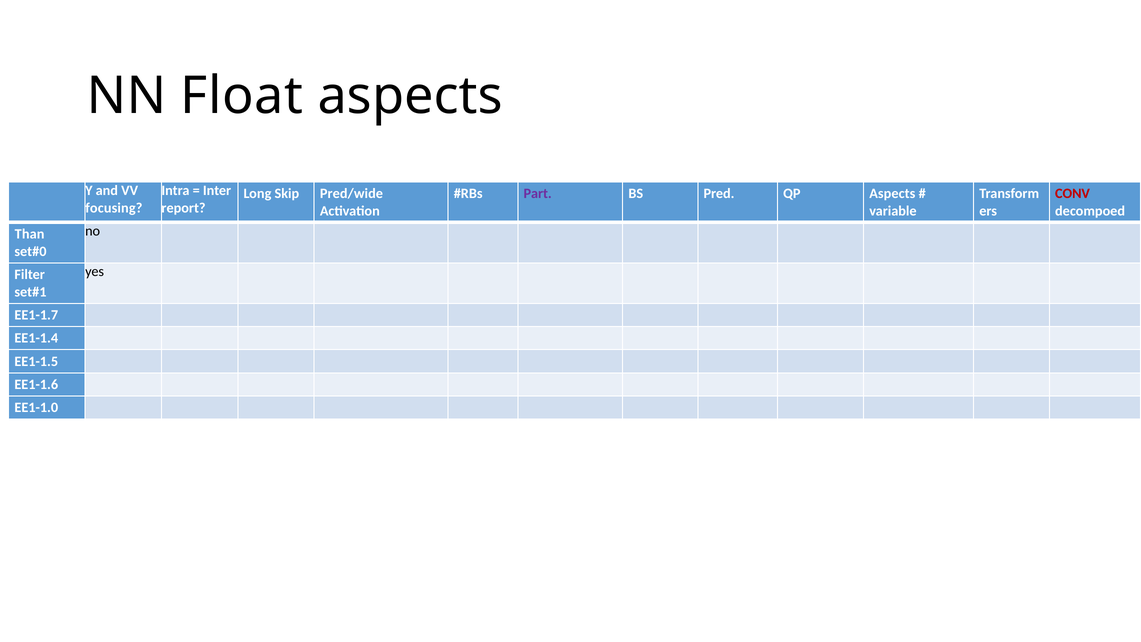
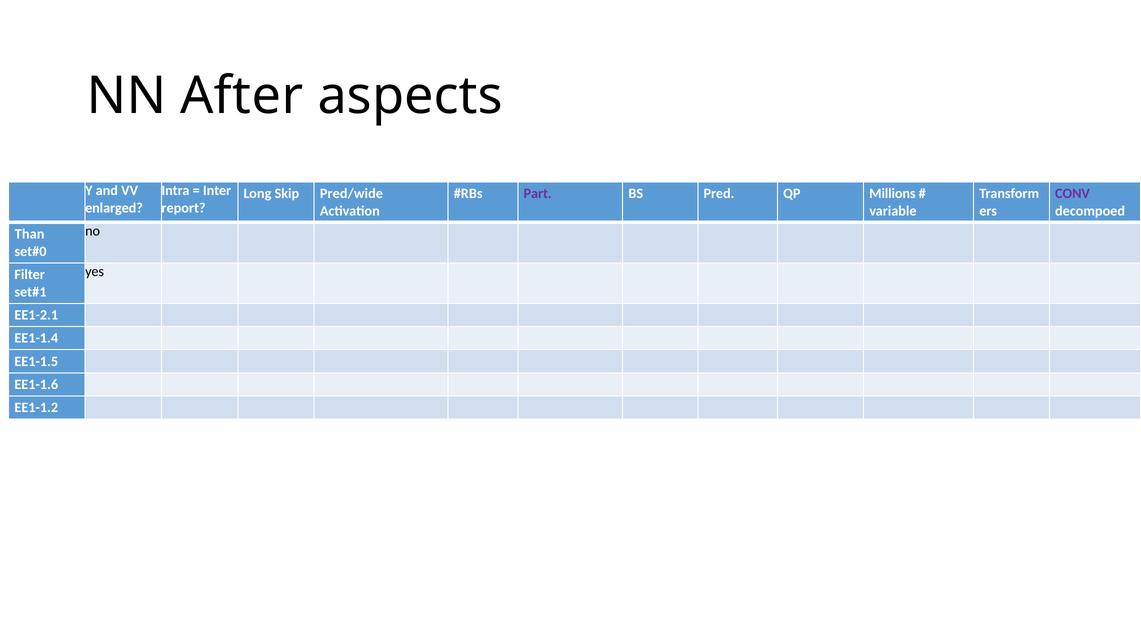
Float: Float -> After (242, 96)
QP Aspects: Aspects -> Millions (892, 193)
CONV colour: red -> purple (1073, 193)
focusing: focusing -> enlarged (114, 208)
EE1-1.7: EE1-1.7 -> EE1-2.1 (36, 315)
EE1-1.0: EE1-1.0 -> EE1-1.2 (36, 408)
